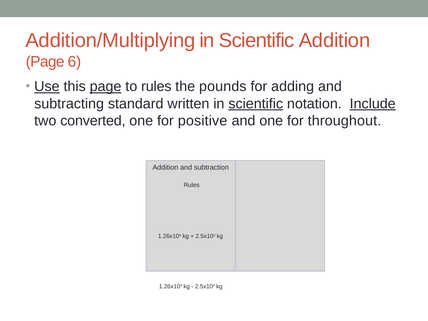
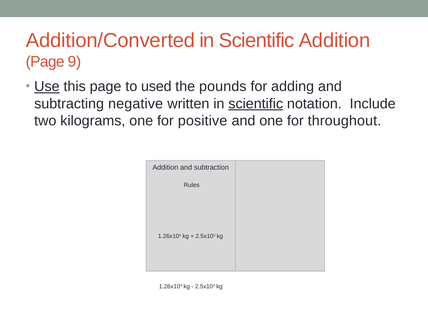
Addition/Multiplying: Addition/Multiplying -> Addition/Converted (110, 41)
6: 6 -> 9 (74, 62)
page underline: present -> none (106, 87)
to rules: rules -> used (156, 87)
standard: standard -> negative (136, 104)
Include underline: present -> none (373, 104)
converted: converted -> kilograms (93, 121)
